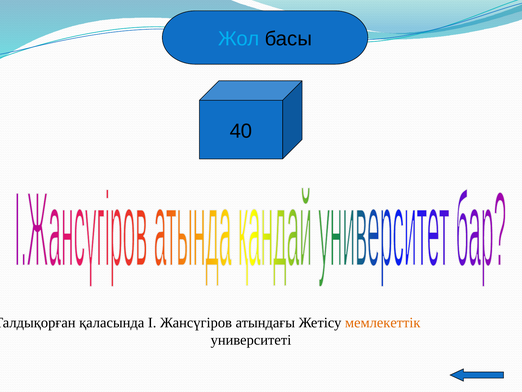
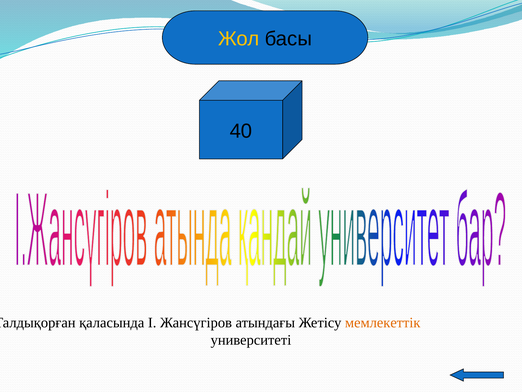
Жол colour: light blue -> yellow (239, 39)
